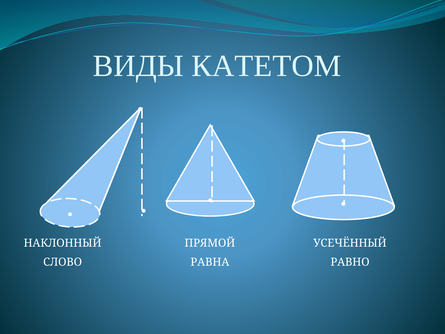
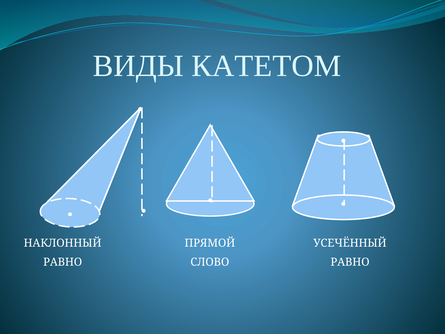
СЛОВО: СЛОВО -> РАВНО (63, 262)
РАВНА: РАВНА -> СЛОВО (210, 262)
